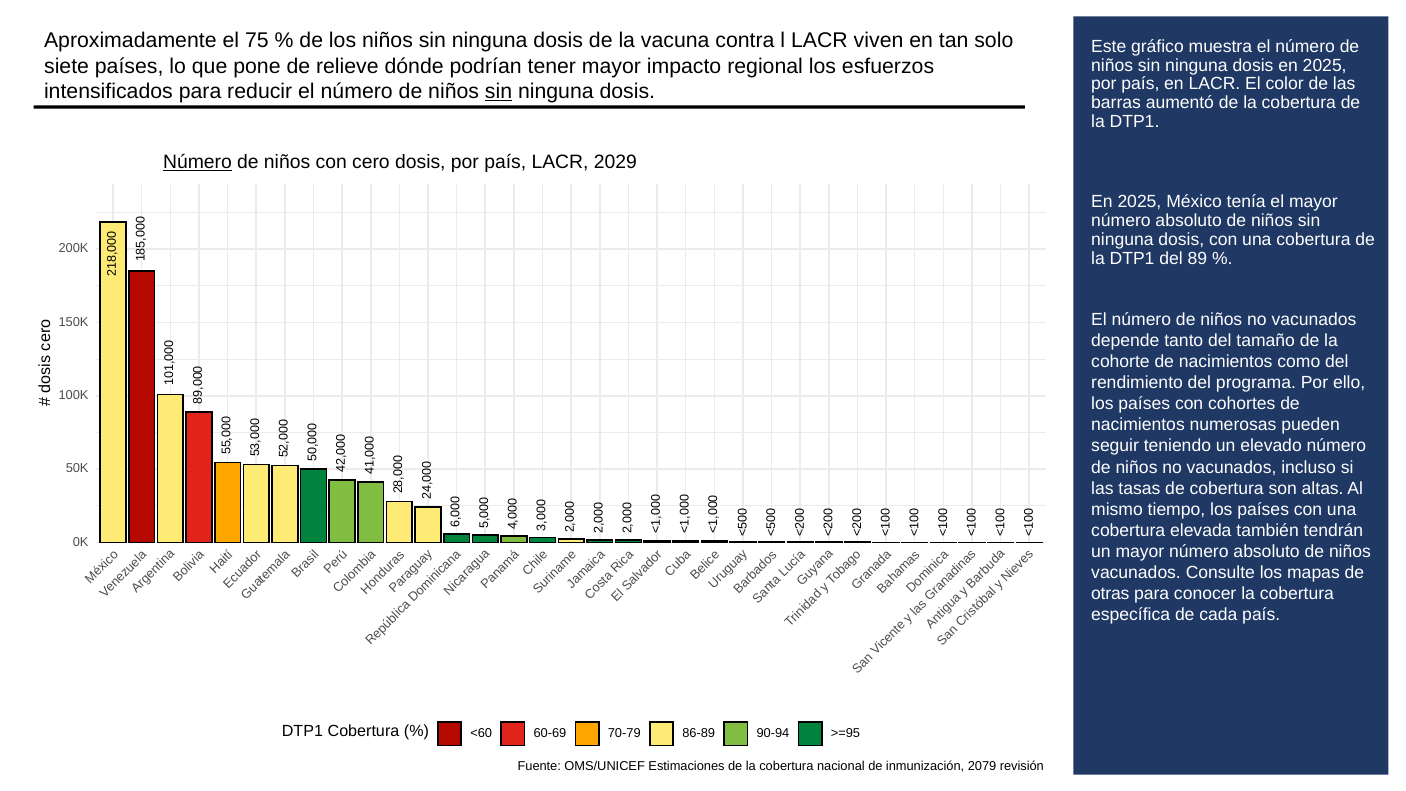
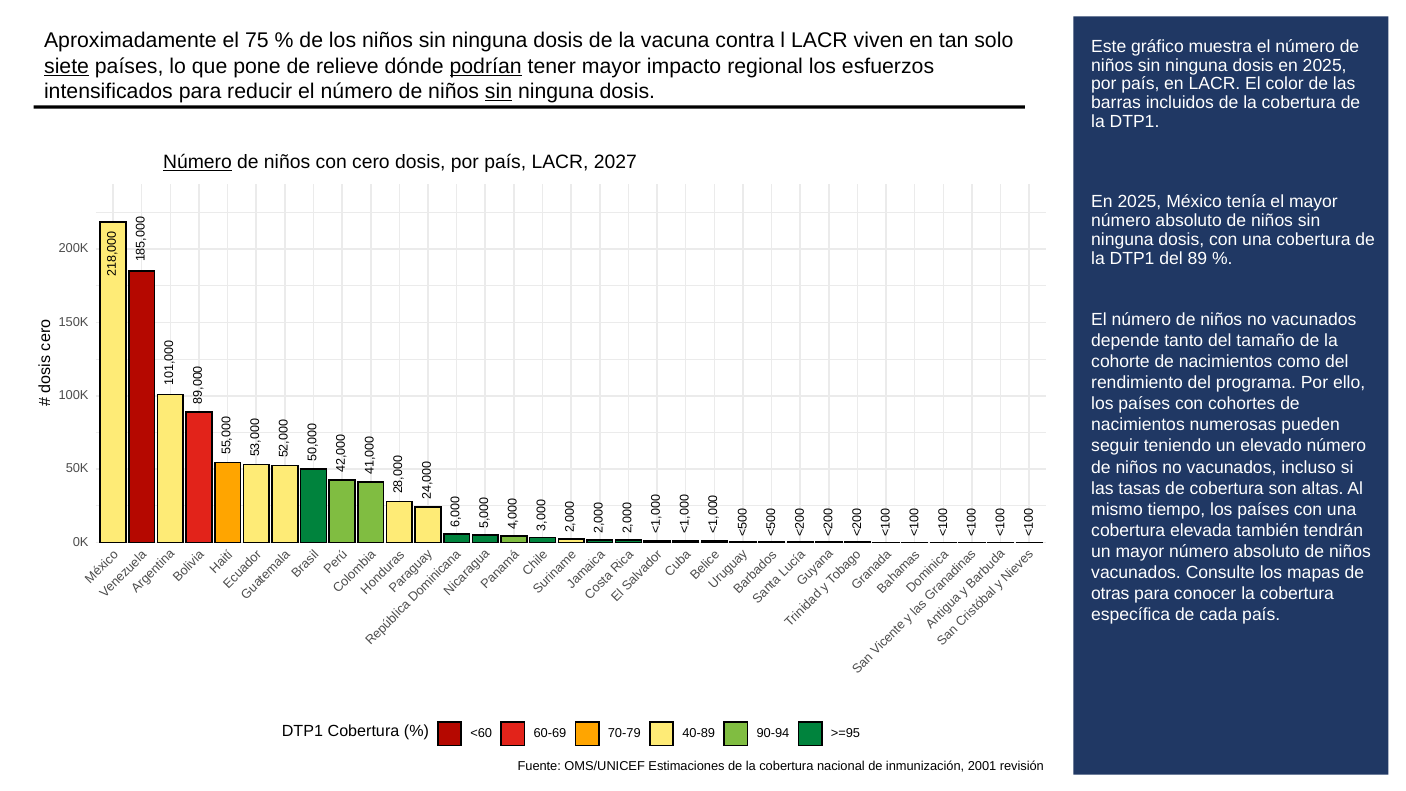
siete underline: none -> present (67, 66)
podrían underline: none -> present (486, 66)
aumentó: aumentó -> incluidos (1180, 103)
2029: 2029 -> 2027 (615, 162)
86-89: 86-89 -> 40-89 (699, 733)
2079: 2079 -> 2001 (982, 766)
